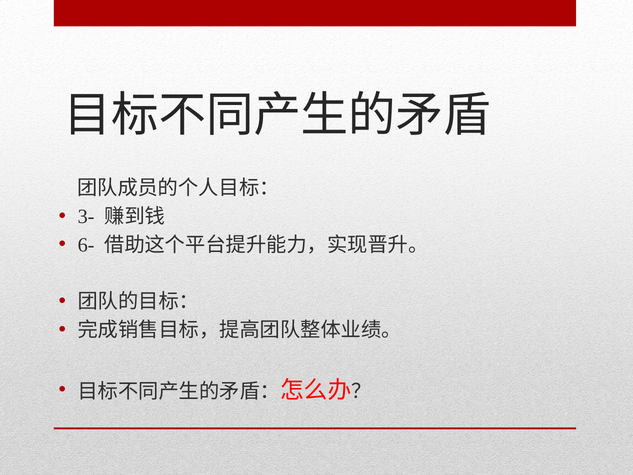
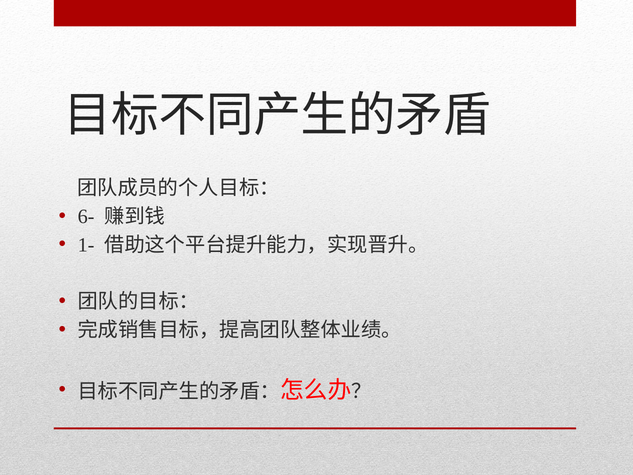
3-: 3- -> 6- (86, 216)
6-: 6- -> 1- (86, 245)
